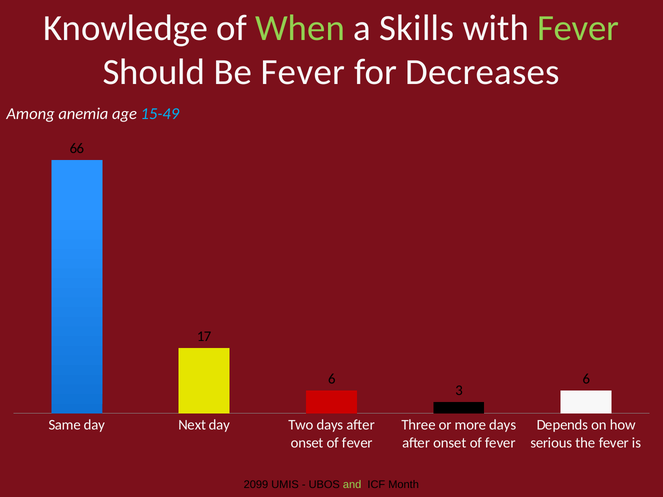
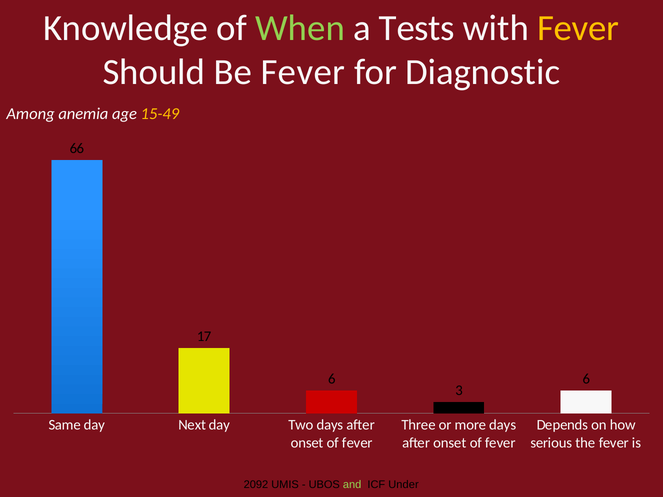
Skills: Skills -> Tests (417, 28)
Fever colour: light green -> yellow (578, 28)
Decreases: Decreases -> Diagnostic (483, 72)
15-49 colour: light blue -> yellow (160, 114)
2099: 2099 -> 2092 (256, 485)
Month: Month -> Under (404, 485)
